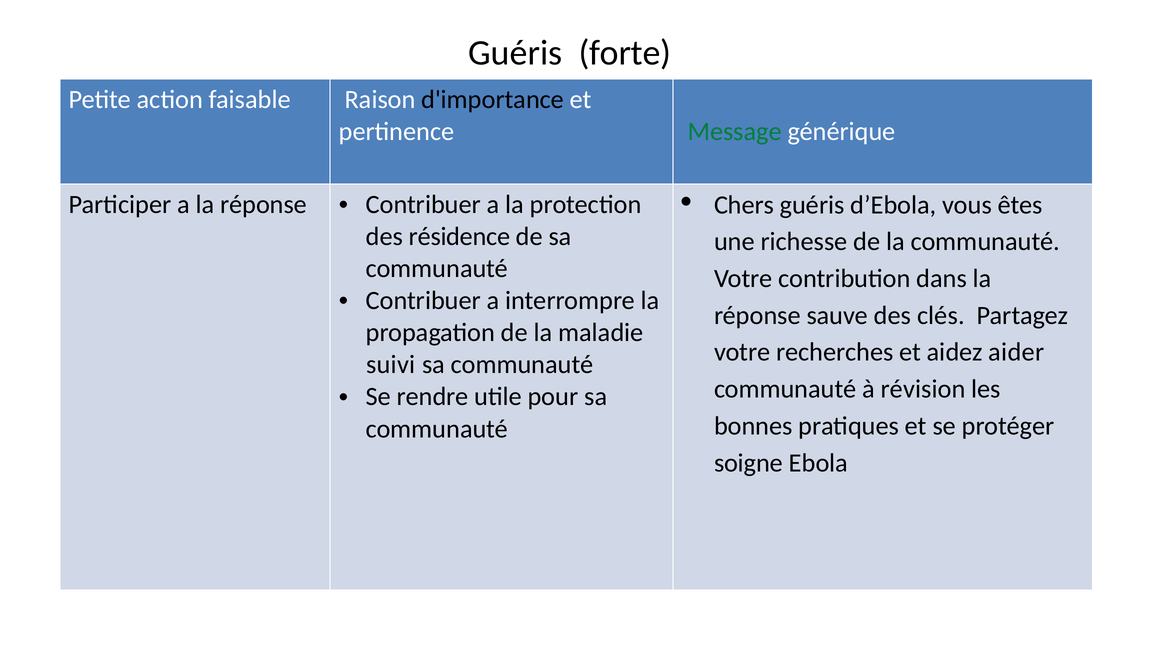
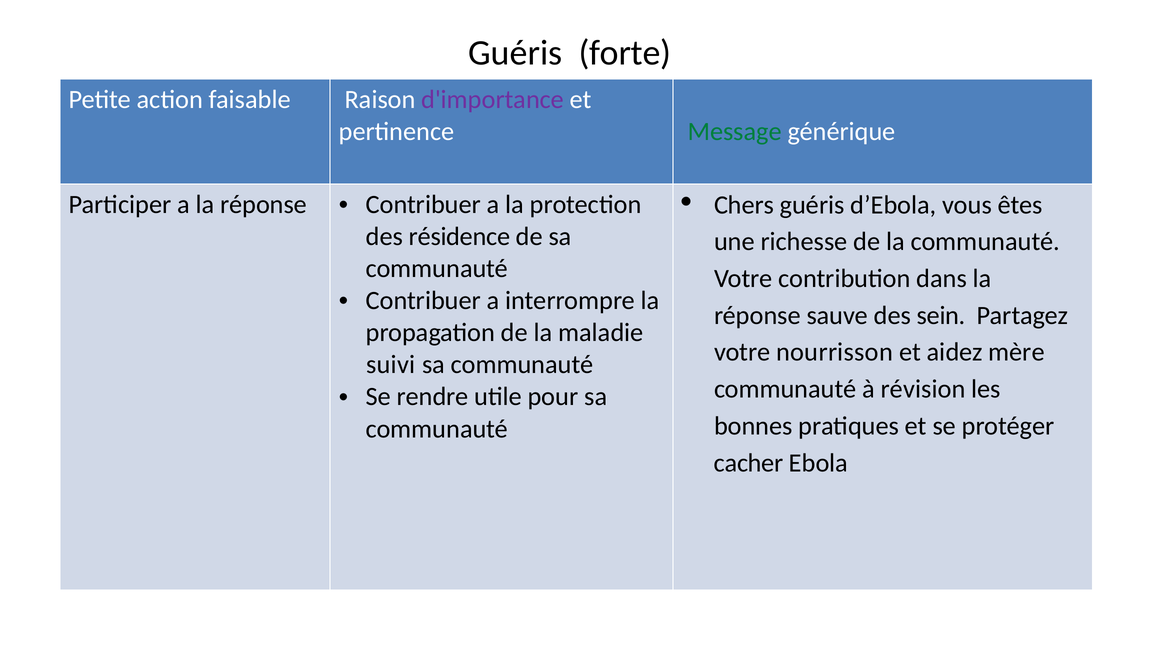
d'importance colour: black -> purple (493, 100)
clés: clés -> sein (941, 315)
recherches: recherches -> nourrisson (835, 352)
aider: aider -> mère (1017, 352)
soigne: soigne -> cacher (749, 463)
